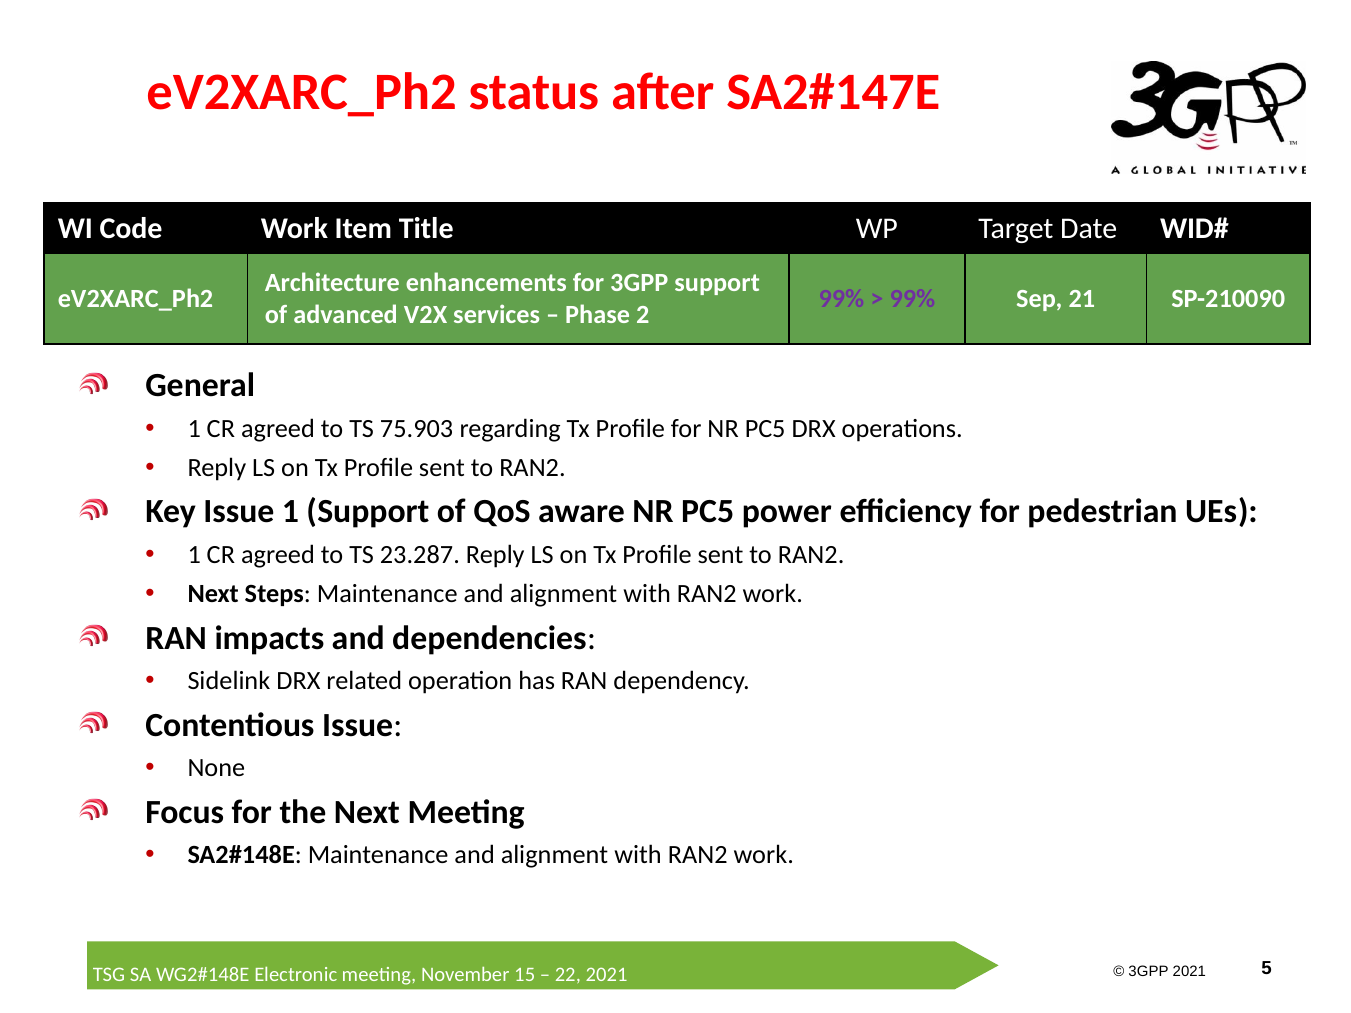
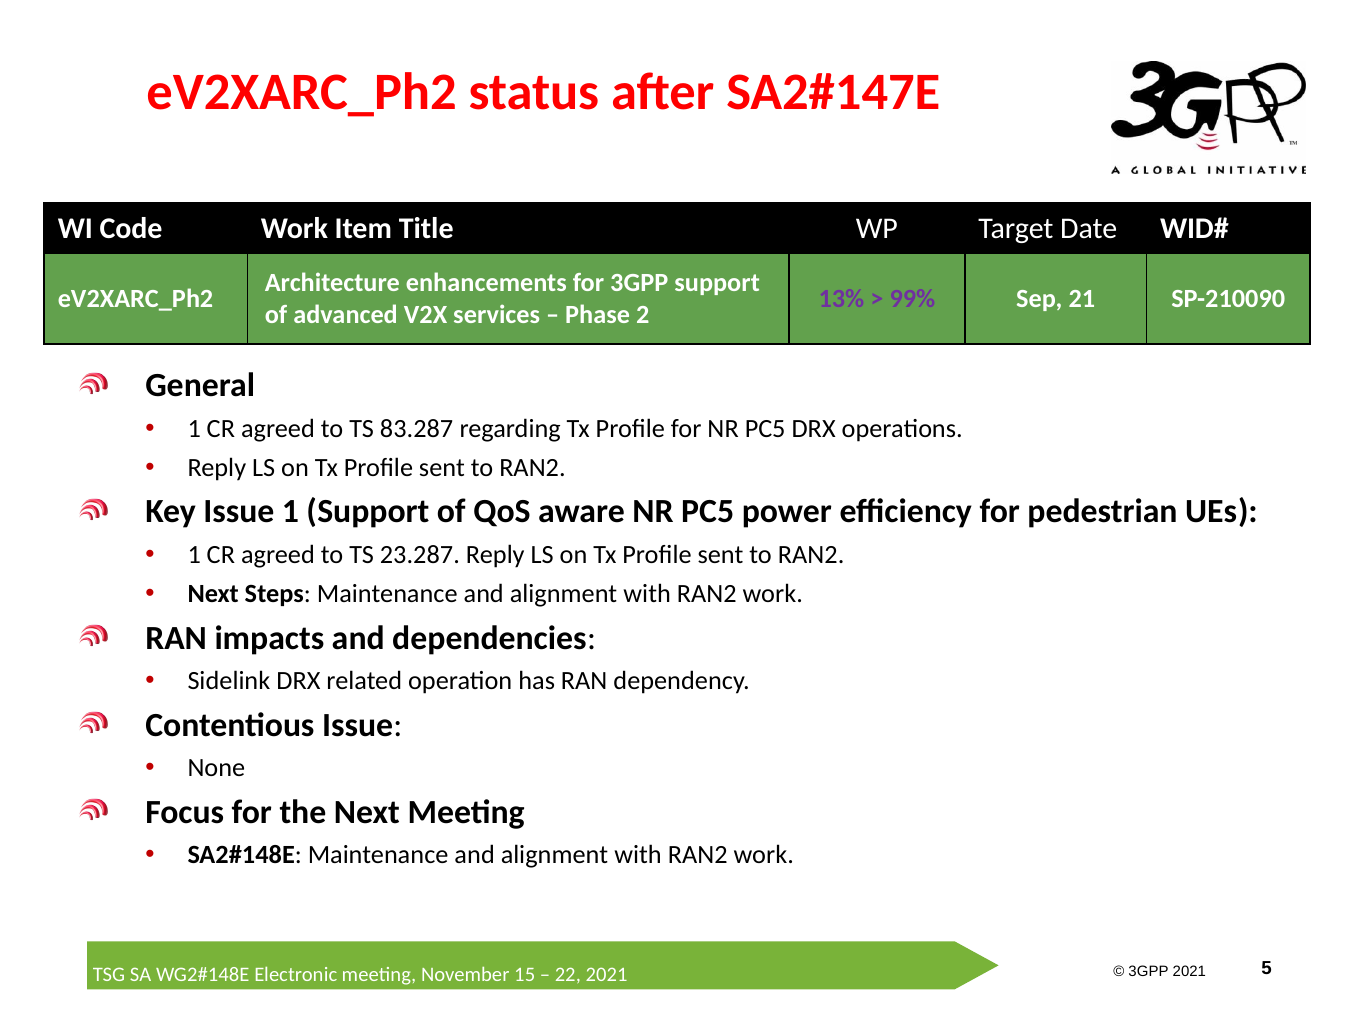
99%: 99% -> 13% (842, 299)
75.903: 75.903 -> 83.287 (417, 429)
